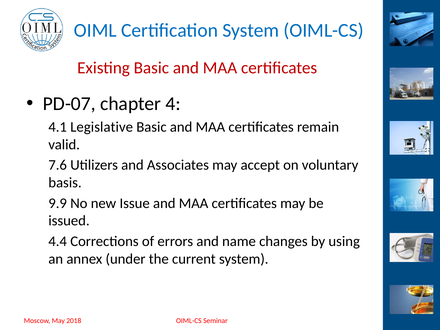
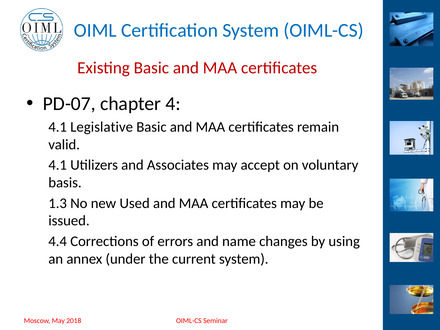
7.6: 7.6 -> 4.1 (58, 165)
9.9: 9.9 -> 1.3 (58, 203)
Issue: Issue -> Used (135, 203)
